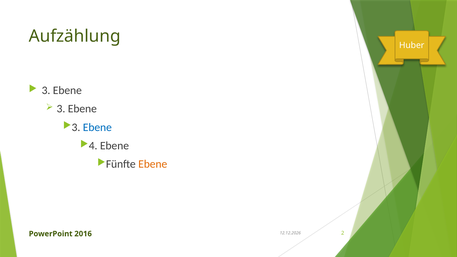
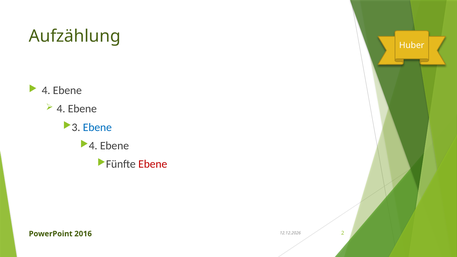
3: 3 -> 4 (46, 90)
3: 3 -> 4 (61, 109)
Ebene colour: orange -> red (153, 164)
